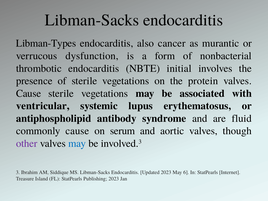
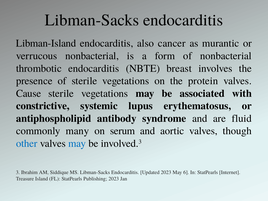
Libman-Types: Libman-Types -> Libman-Island (46, 43)
verrucous dysfunction: dysfunction -> nonbacterial (92, 56)
initial: initial -> breast (179, 68)
ventricular: ventricular -> constrictive (43, 106)
commonly cause: cause -> many (77, 131)
other colour: purple -> blue (27, 143)
